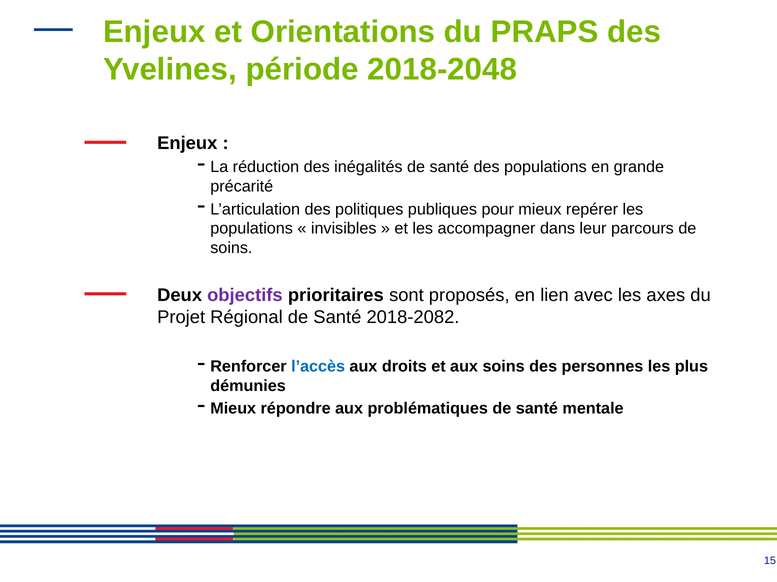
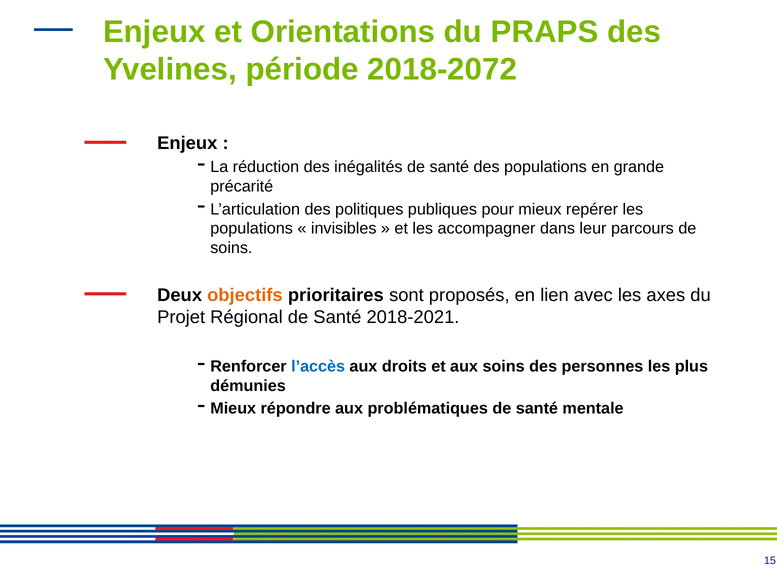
2018-2048: 2018-2048 -> 2018-2072 (442, 69)
objectifs colour: purple -> orange (245, 296)
2018-2082: 2018-2082 -> 2018-2021 (413, 318)
